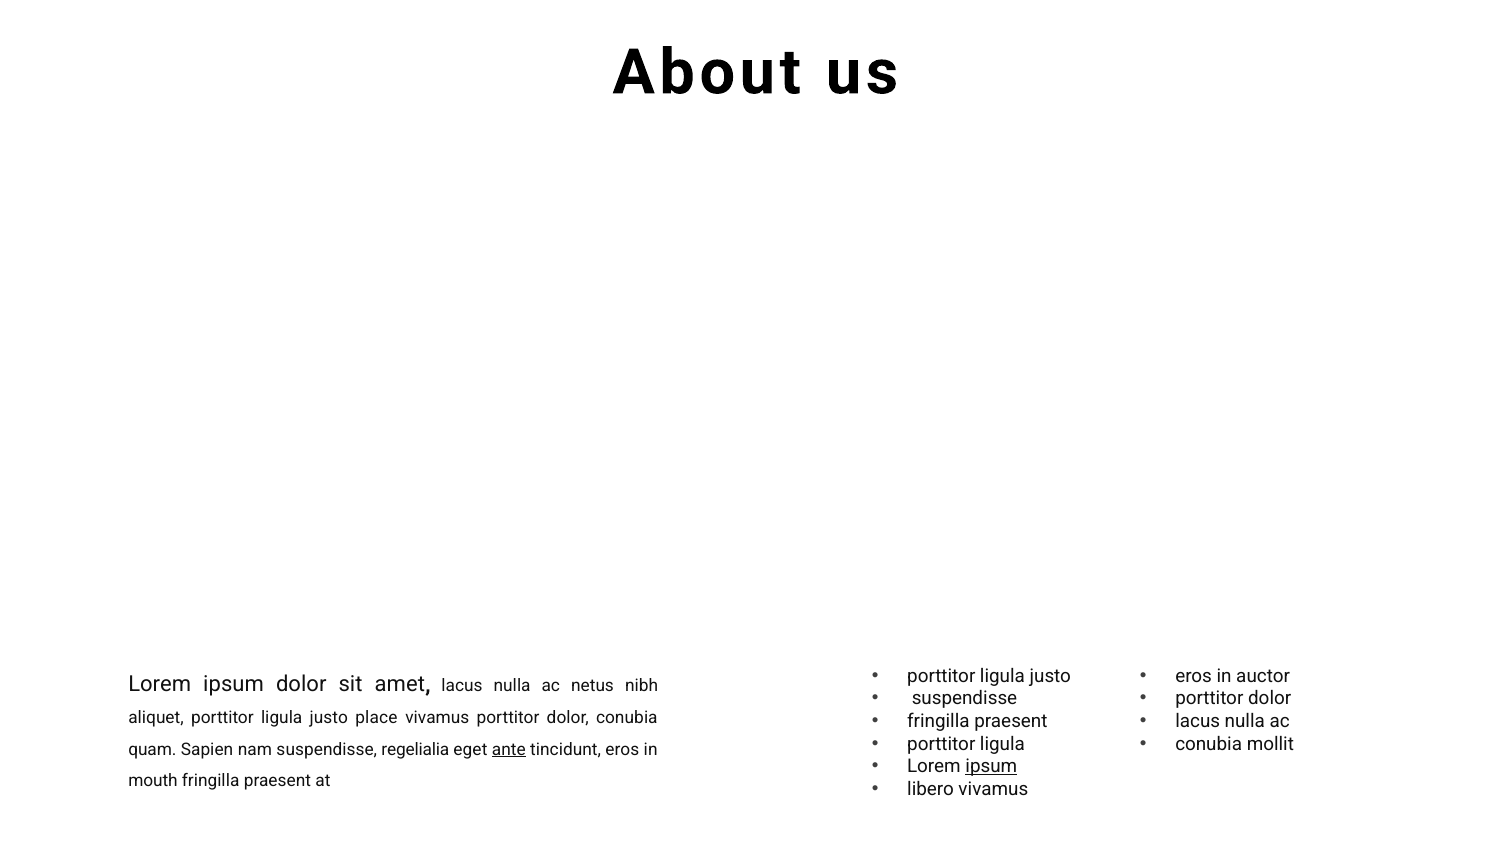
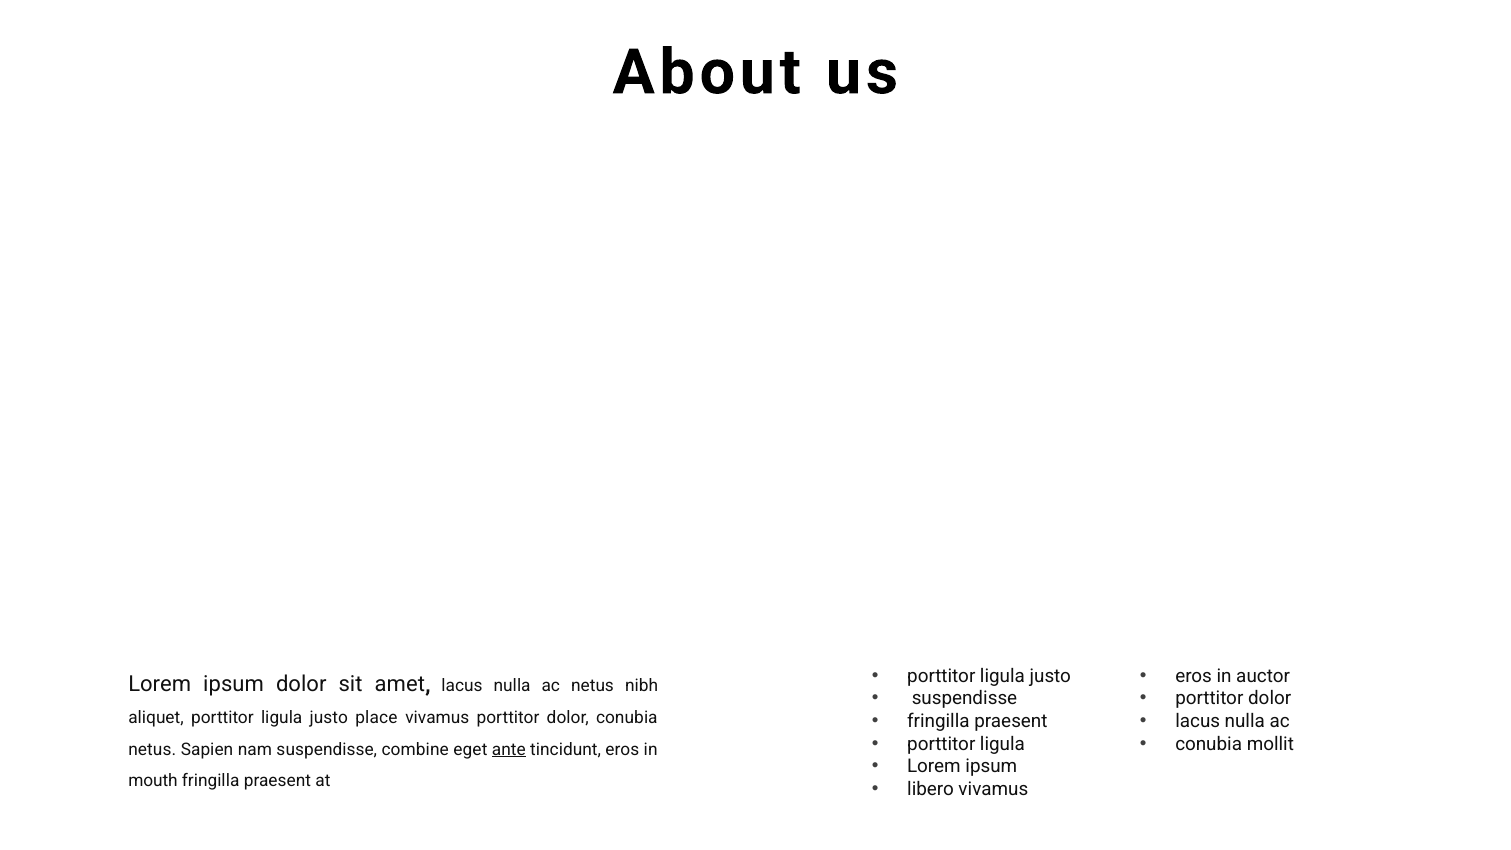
quam: quam -> netus (152, 749)
regelialia: regelialia -> combine (415, 749)
ipsum underline: present -> none (991, 767)
